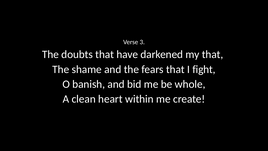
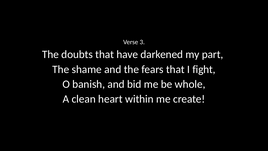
my that: that -> part (213, 54)
